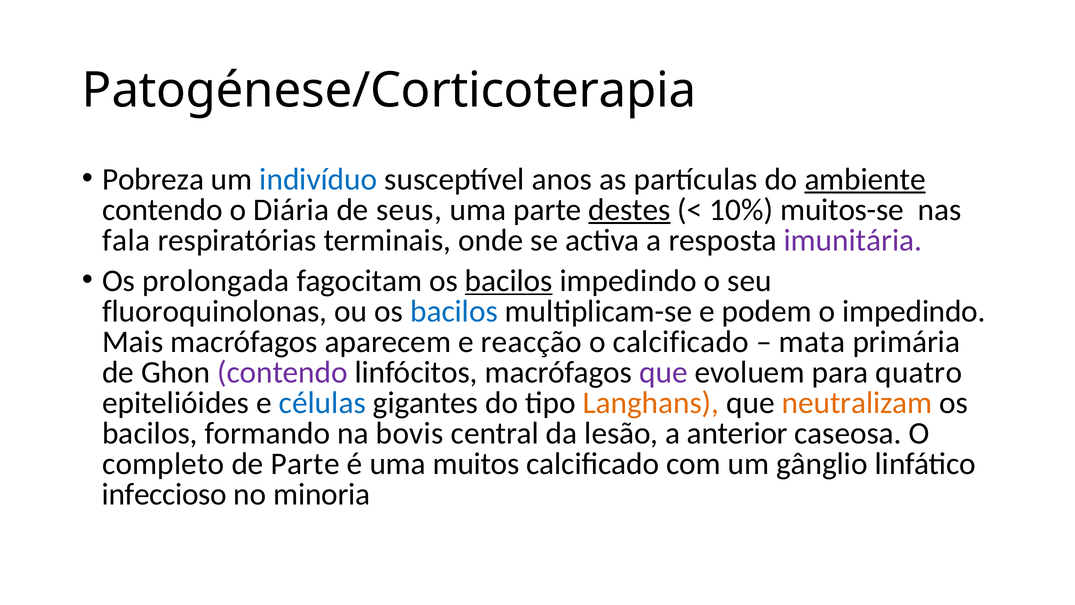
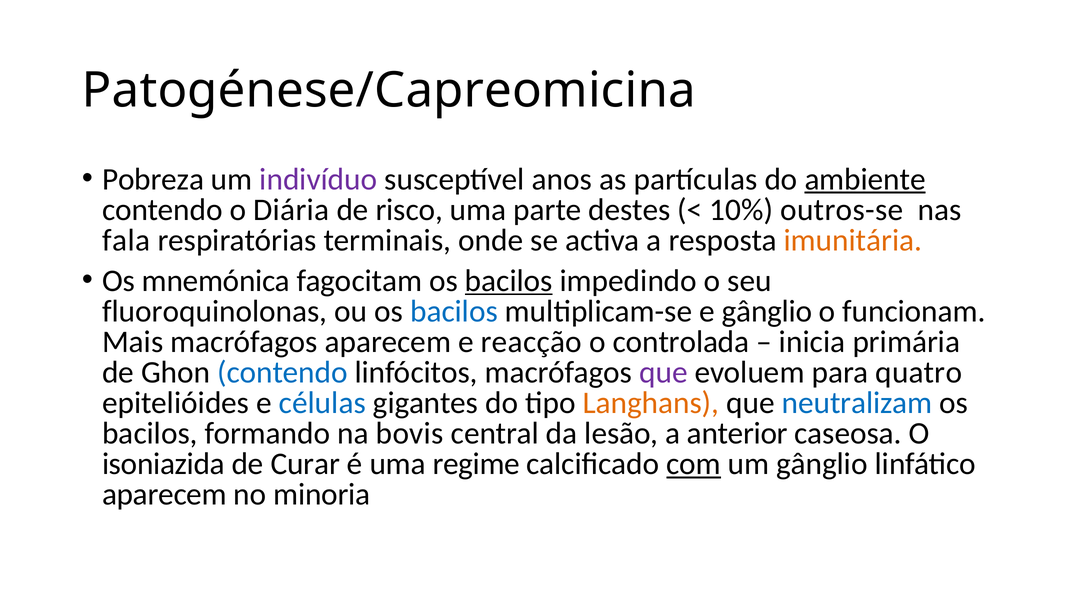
Patogénese/Corticoterapia: Patogénese/Corticoterapia -> Patogénese/Capreomicina (389, 90)
indivíduo colour: blue -> purple (318, 179)
seus: seus -> risco (409, 210)
destes underline: present -> none (629, 210)
muitos-se: muitos-se -> outros-se (842, 210)
imunitária colour: purple -> orange (853, 240)
prolongada: prolongada -> mnemónica (216, 281)
e podem: podem -> gânglio (767, 311)
o impedindo: impedindo -> funcionam (914, 311)
o calcificado: calcificado -> controlada (681, 342)
mata: mata -> inicia (812, 342)
contendo colour: purple -> blue (282, 372)
neutralizam colour: orange -> blue (857, 403)
completo: completo -> isoniazida (163, 464)
de Parte: Parte -> Curar (305, 464)
muitos: muitos -> regime (476, 464)
com underline: none -> present (694, 464)
infeccioso: infeccioso -> aparecem (164, 494)
